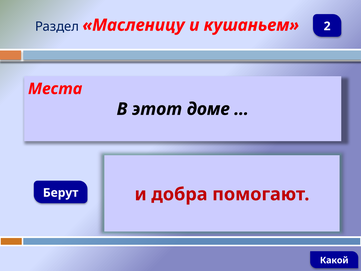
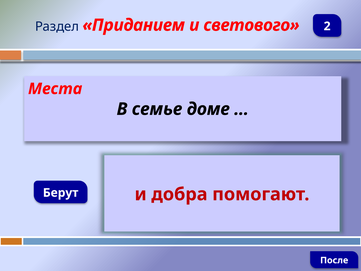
Масленицу: Масленицу -> Приданием (134, 25)
кушаньем: кушаньем -> светового (252, 25)
этот: этот -> семье (157, 109)
Какой: Какой -> После (334, 260)
